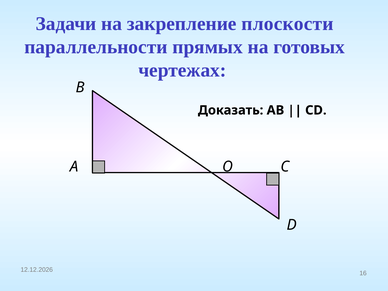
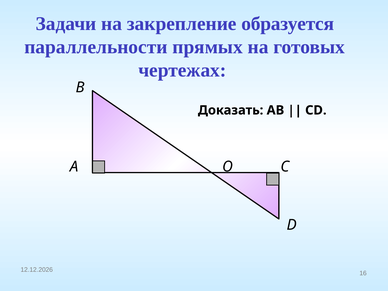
плоскости: плоскости -> образуется (288, 24)
